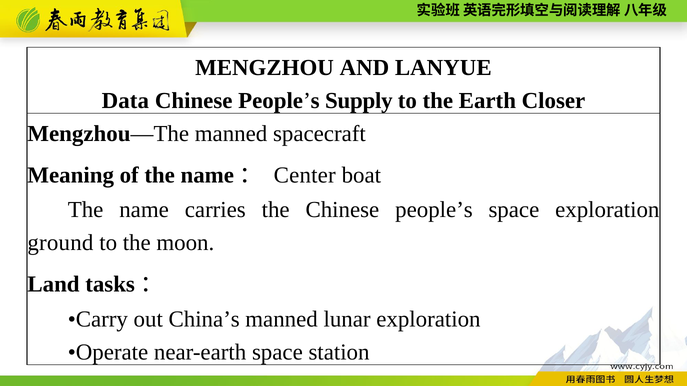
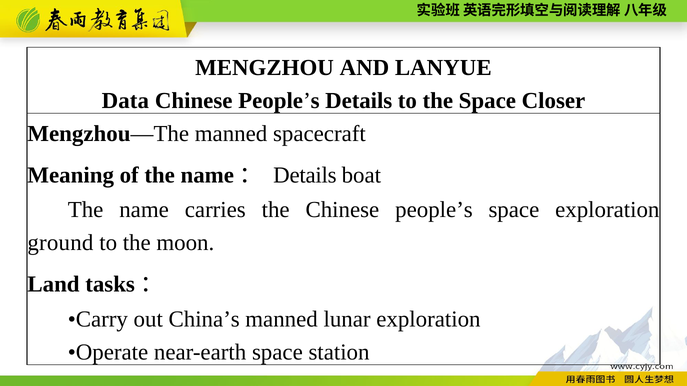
People’s Supply: Supply -> Details (359, 101)
the Earth: Earth -> Space (487, 101)
Center: Center -> Details (305, 175)
